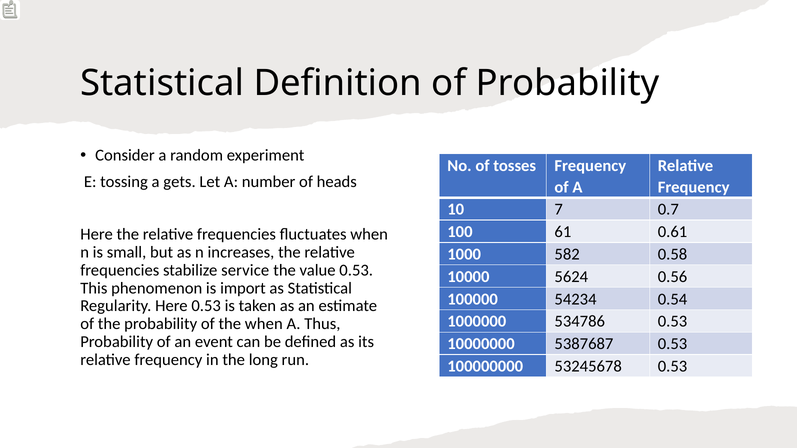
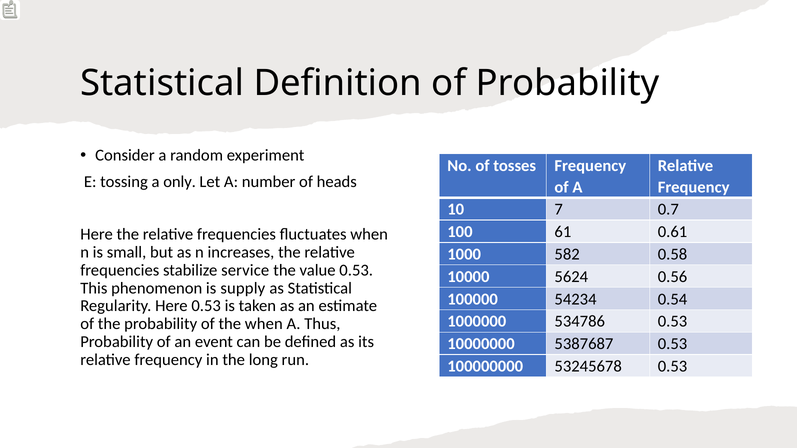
gets: gets -> only (180, 182)
import: import -> supply (243, 288)
